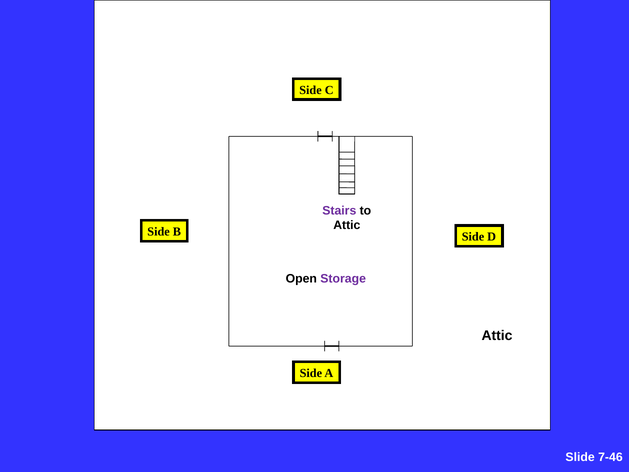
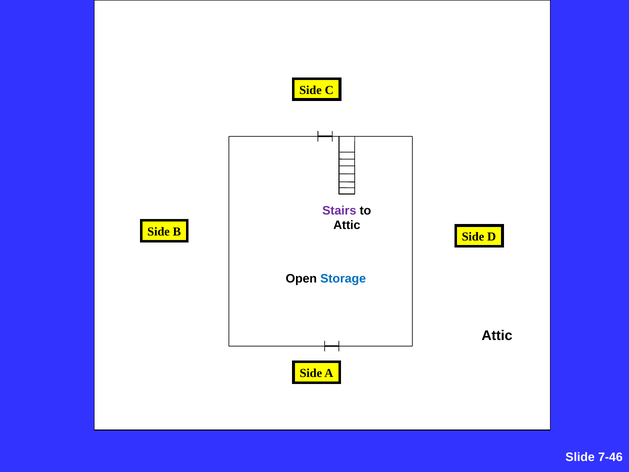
Storage colour: purple -> blue (343, 279)
